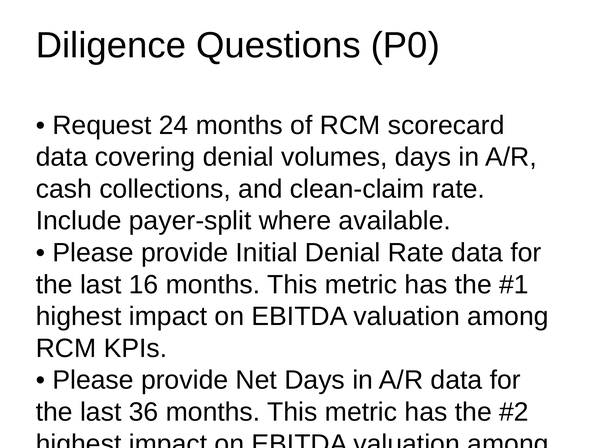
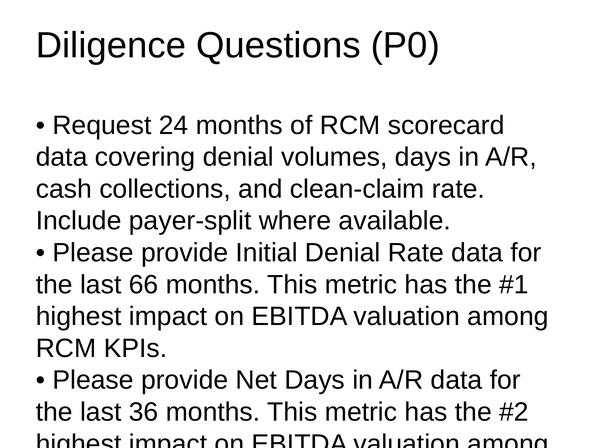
16: 16 -> 66 (144, 285)
